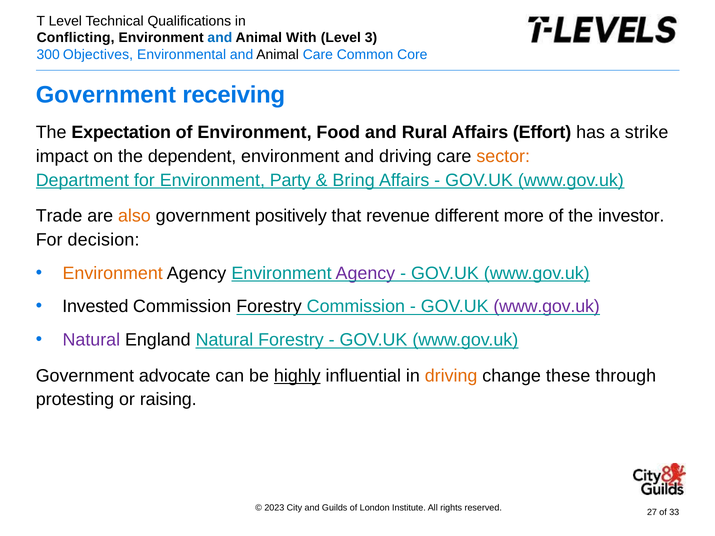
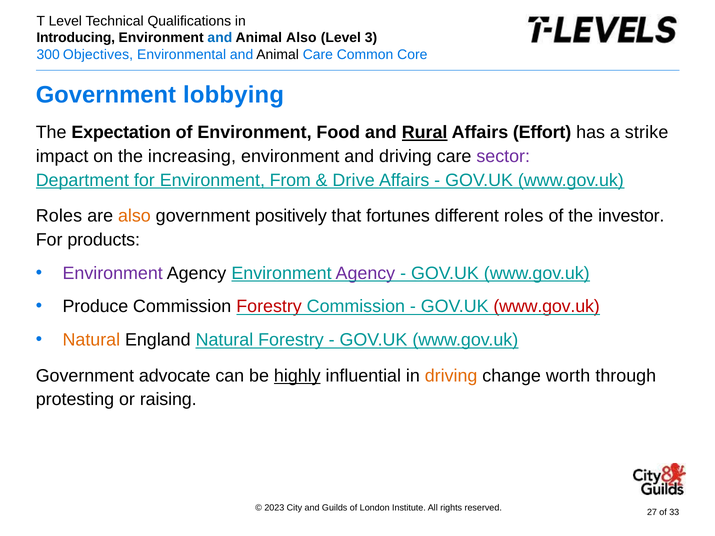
Conflicting: Conflicting -> Introducing (76, 38)
Animal With: With -> Also (301, 38)
receiving: receiving -> lobbying (233, 95)
Rural underline: none -> present (425, 133)
dependent: dependent -> increasing (192, 156)
sector colour: orange -> purple (503, 156)
Party: Party -> From (290, 180)
Bring: Bring -> Drive (354, 180)
Trade: Trade -> Roles (59, 216)
revenue: revenue -> fortunes (398, 216)
different more: more -> roles (524, 216)
decision: decision -> products (104, 240)
Environment colour: orange -> purple (113, 273)
Invested: Invested -> Produce (95, 307)
Forestry colour: black -> red (269, 307)
www.gov.uk colour: purple -> red (547, 307)
Natural colour: purple -> orange (91, 340)
these: these -> worth (568, 376)
